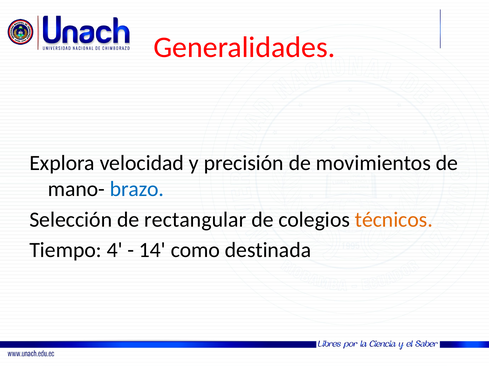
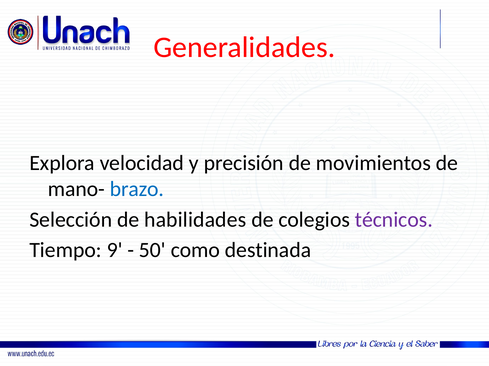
rectangular: rectangular -> habilidades (195, 220)
técnicos colour: orange -> purple (394, 220)
4: 4 -> 9 (115, 250)
14: 14 -> 50 (152, 250)
